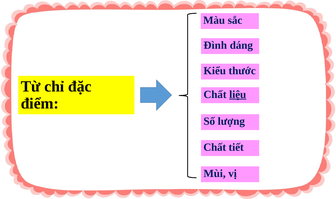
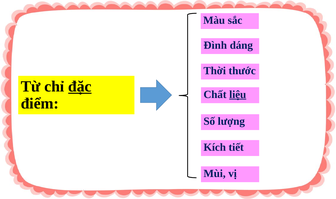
Kiểu: Kiểu -> Thời (215, 71)
đặc underline: none -> present (80, 86)
Chất: Chất -> Kích (215, 147)
